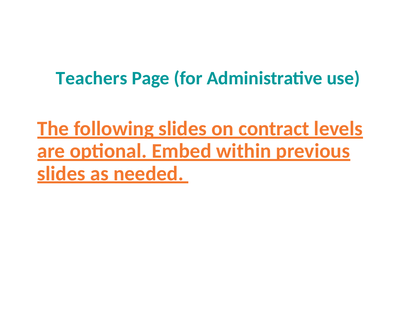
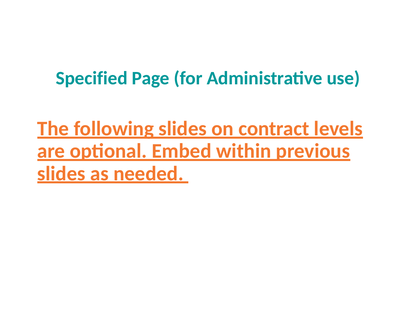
Teachers: Teachers -> Specified (92, 78)
